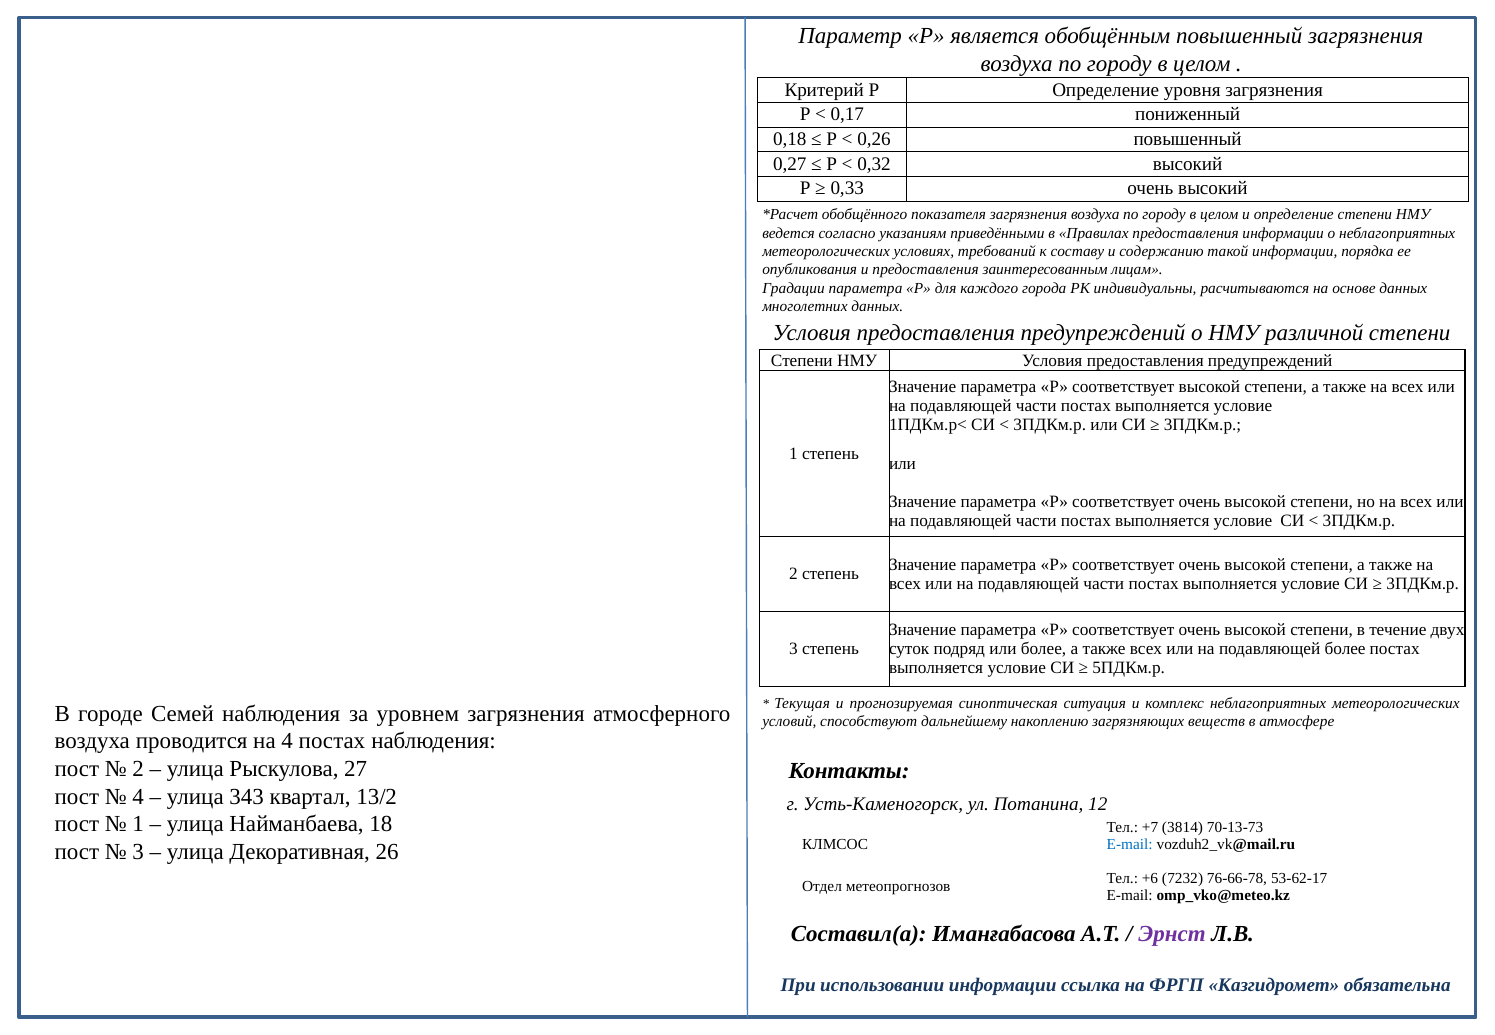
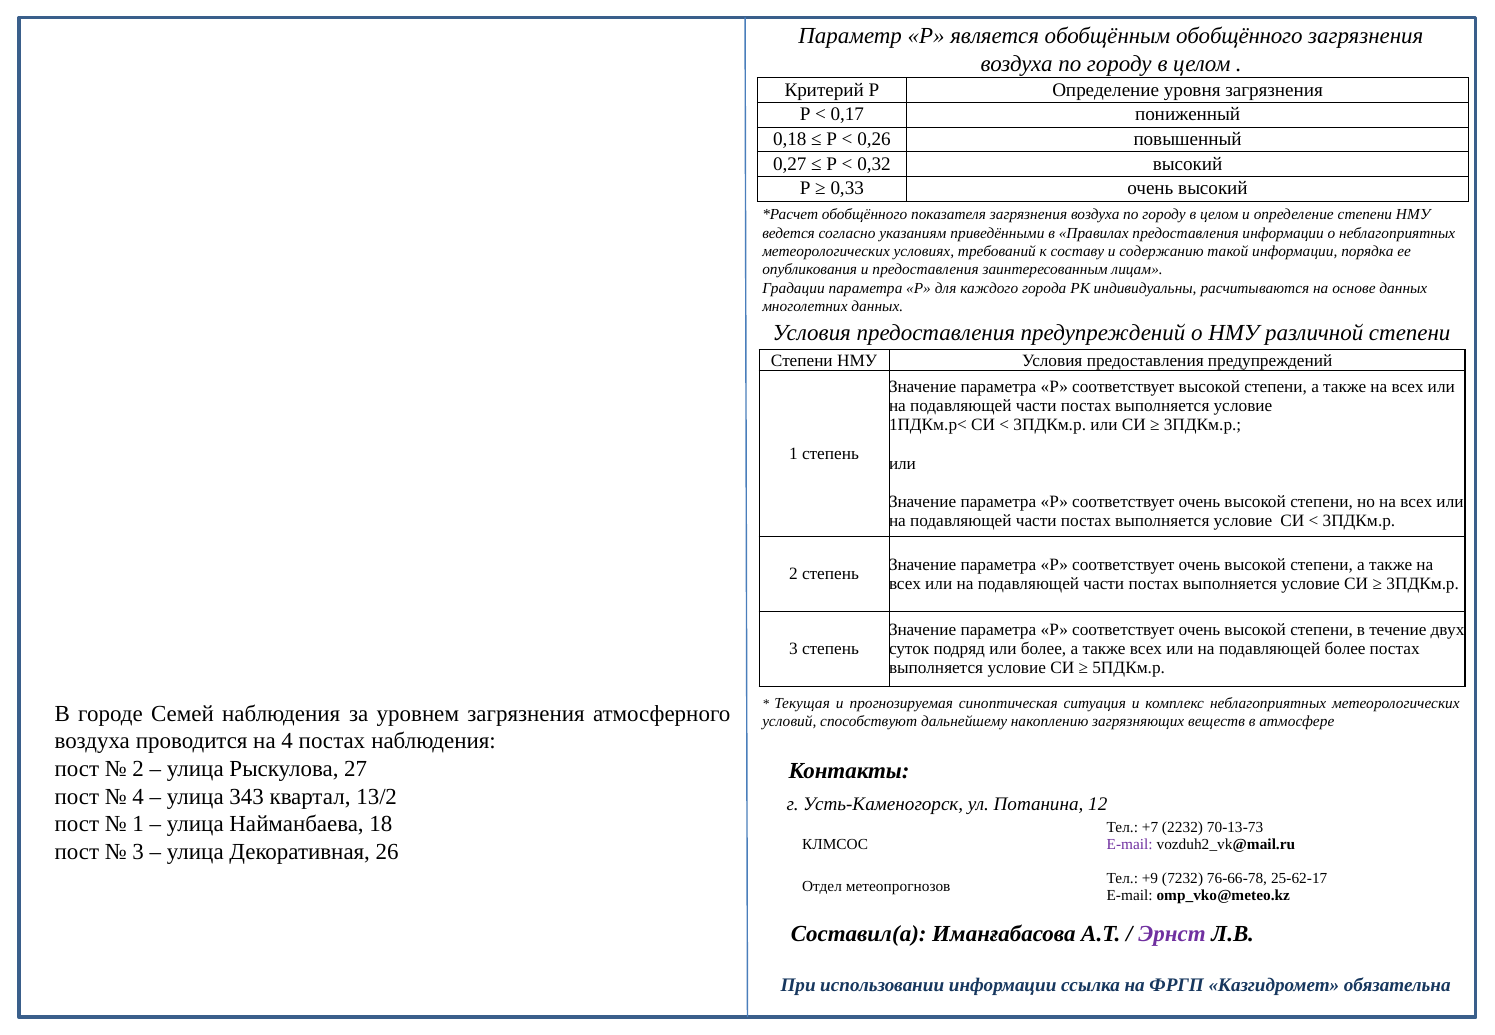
обобщённым повышенный: повышенный -> обобщённого (1239, 36)
3814: 3814 -> 2232 (1183, 827)
E-mail colour: blue -> purple (1130, 844)
+6: +6 -> +9 (1150, 878)
53-62-17: 53-62-17 -> 25-62-17 (1299, 878)
